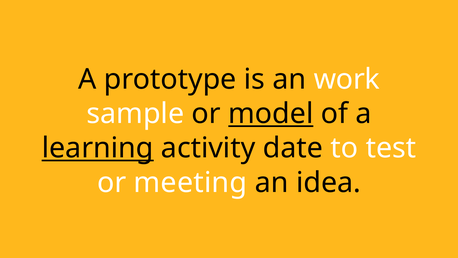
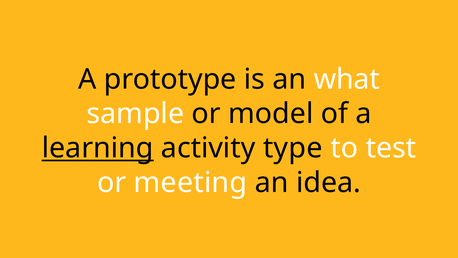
work: work -> what (347, 79)
model underline: present -> none (271, 114)
date: date -> type (293, 148)
